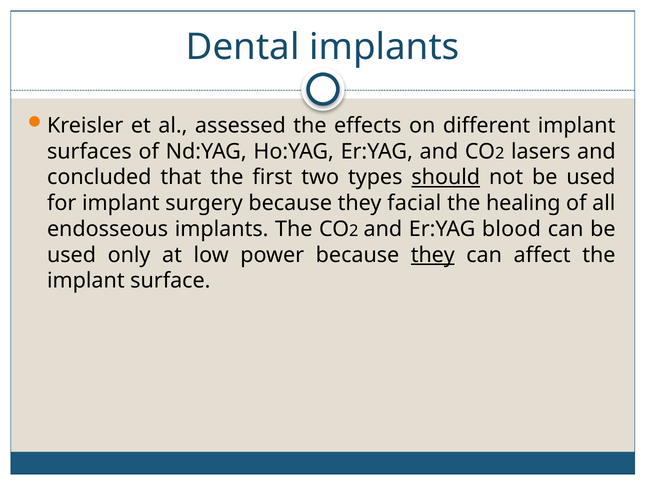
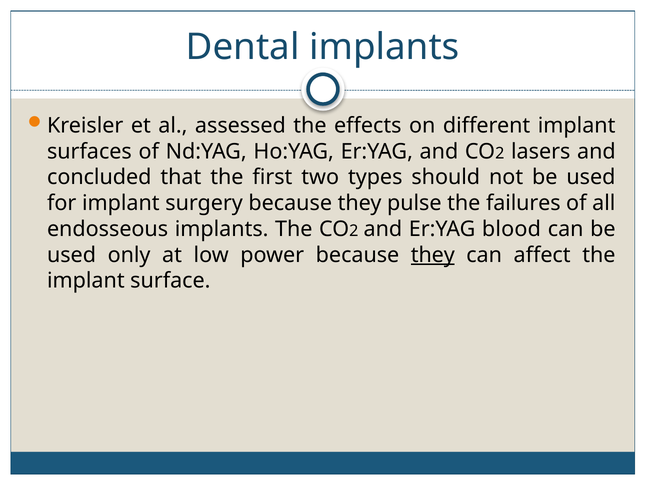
should underline: present -> none (446, 177)
facial: facial -> pulse (414, 203)
healing: healing -> failures (523, 203)
